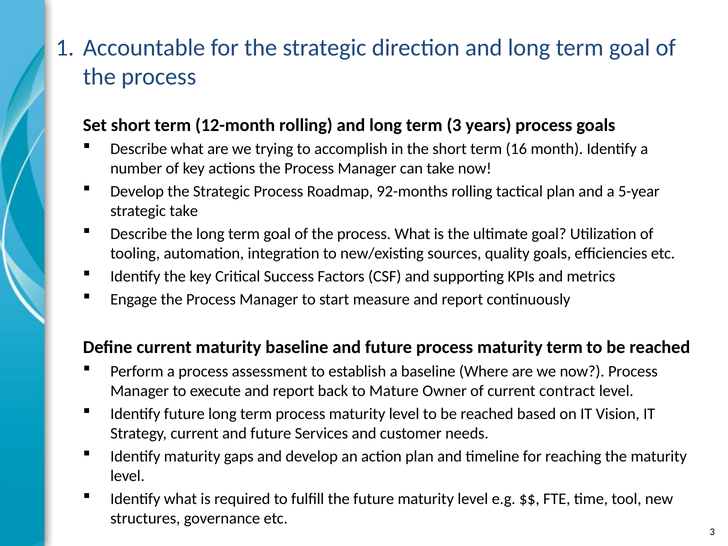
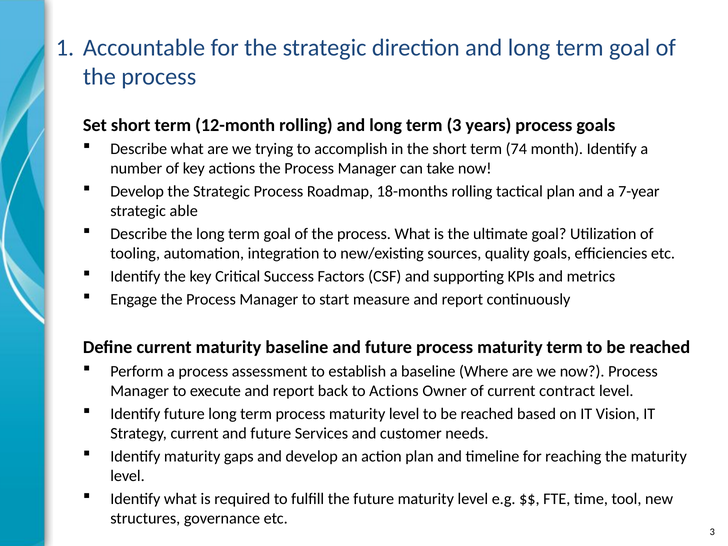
16: 16 -> 74 (516, 149)
92-months: 92-months -> 18-months (412, 192)
5-year: 5-year -> 7-year (639, 192)
strategic take: take -> able (184, 211)
to Mature: Mature -> Actions (394, 391)
